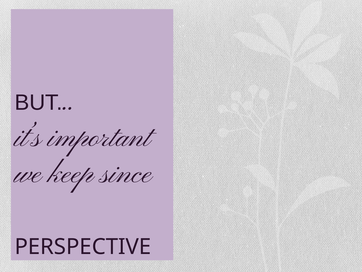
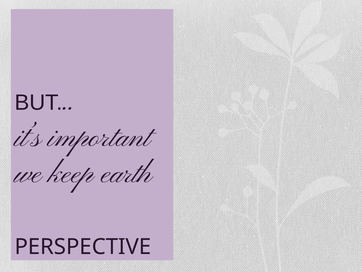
since: since -> earth (126, 172)
